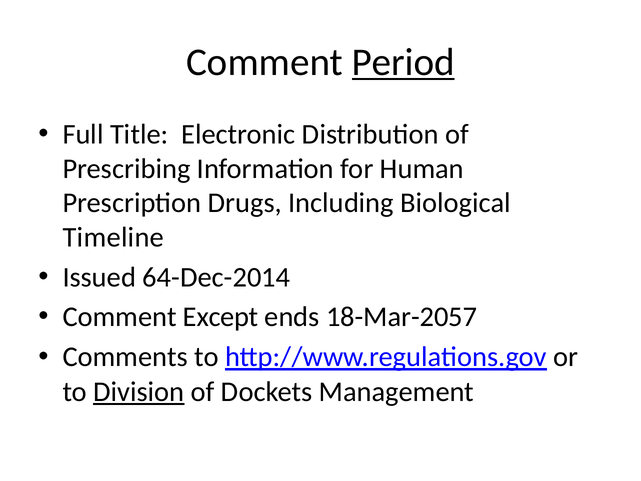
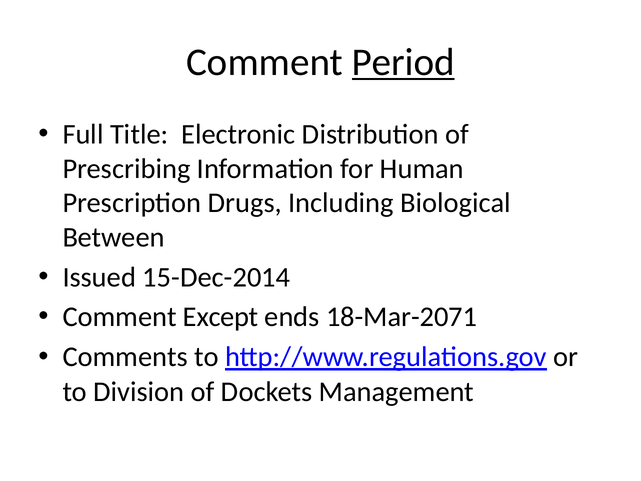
Timeline: Timeline -> Between (114, 237)
64-Dec-2014: 64-Dec-2014 -> 15-Dec-2014 (216, 277)
18-Mar-2057: 18-Mar-2057 -> 18-Mar-2071 (402, 317)
Division underline: present -> none (139, 392)
